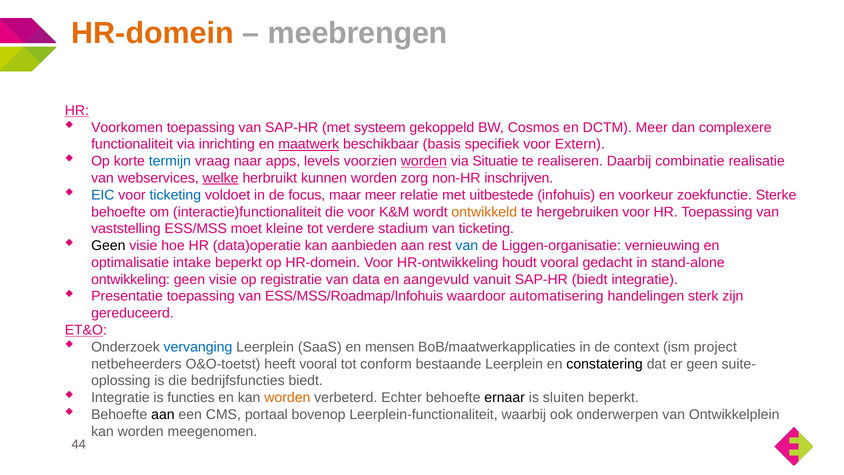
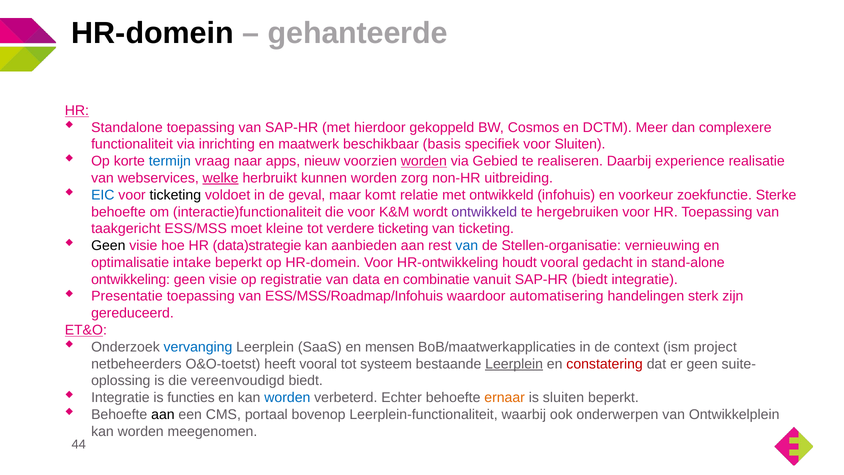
HR-domein colour: orange -> black (153, 33)
meebrengen: meebrengen -> gehanteerde (358, 33)
Voorkomen: Voorkomen -> Standalone (127, 127)
systeem: systeem -> hierdoor (380, 127)
maatwerk underline: present -> none (309, 144)
voor Extern: Extern -> Sluiten (580, 144)
levels: levels -> nieuw (322, 161)
Situatie: Situatie -> Gebied (495, 161)
combinatie: combinatie -> experience (690, 161)
inschrijven: inschrijven -> uitbreiding (519, 178)
ticketing colour: blue -> black (175, 195)
focus: focus -> geval (307, 195)
maar meer: meer -> komt (380, 195)
met uitbestede: uitbestede -> ontwikkeld (502, 195)
ontwikkeld colour: orange -> purple (484, 212)
vaststelling: vaststelling -> taakgericht (126, 229)
verdere stadium: stadium -> ticketing (403, 229)
data)operatie: data)operatie -> data)strategie (257, 246)
Liggen-organisatie: Liggen-organisatie -> Stellen-organisatie (561, 246)
aangevuld: aangevuld -> combinatie (436, 279)
conform: conform -> systeem (386, 364)
Leerplein underline: none -> present (514, 364)
constatering colour: black -> red (605, 364)
bedrijfsfuncties: bedrijfsfuncties -> vereenvoudigd (238, 381)
worden colour: orange -> blue (287, 397)
ernaar colour: black -> orange (505, 397)
